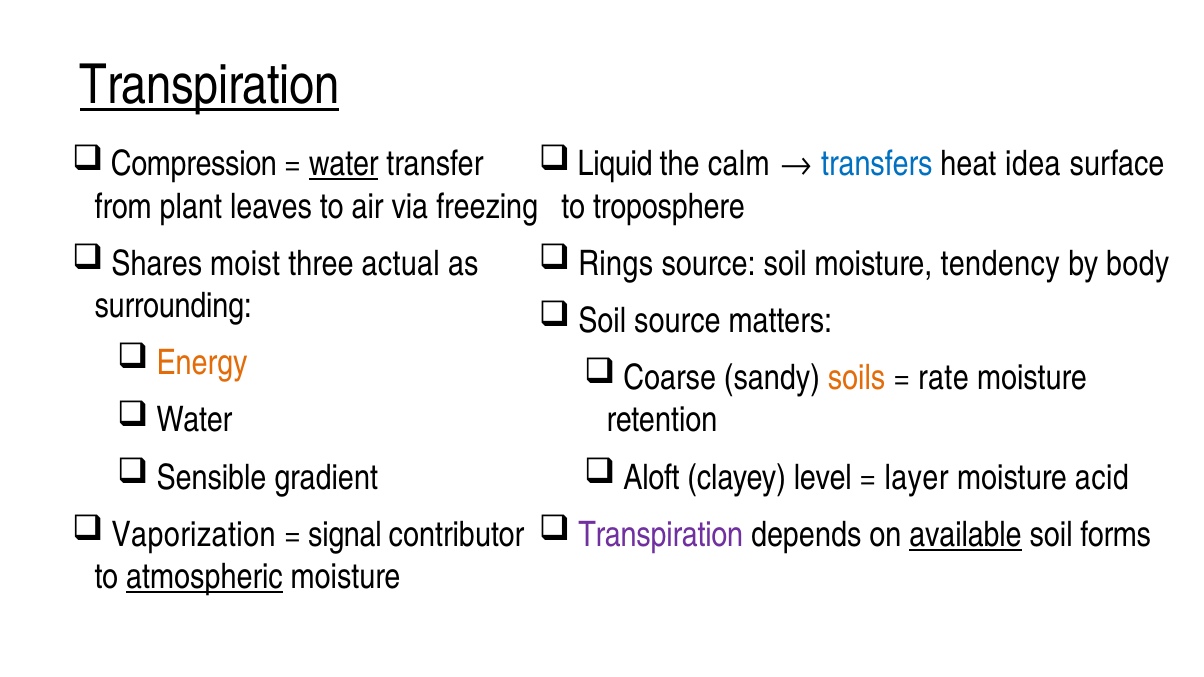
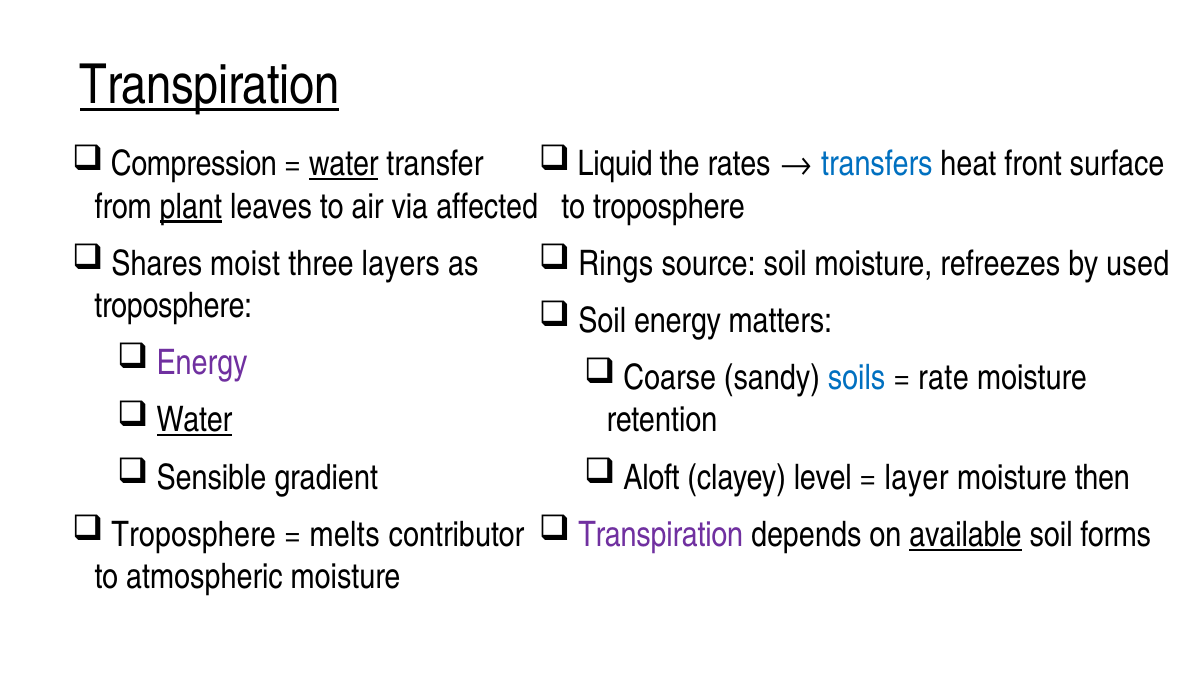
calm: calm -> rates (739, 164)
idea: idea -> front (1033, 164)
plant underline: none -> present (191, 207)
freezing: freezing -> affected (487, 207)
actual: actual -> layers (401, 264)
tendency: tendency -> refreezes (1000, 264)
body: body -> used (1138, 264)
surrounding: surrounding -> troposphere (173, 306)
Soil source: source -> energy (678, 321)
Energy colour: orange -> purple (202, 363)
soils colour: orange -> blue (857, 378)
Water underline: none -> present (194, 420)
acid: acid -> then (1102, 478)
Vaporization: Vaporization -> Troposphere (194, 535)
signal: signal -> melts (345, 535)
atmospheric underline: present -> none (205, 577)
